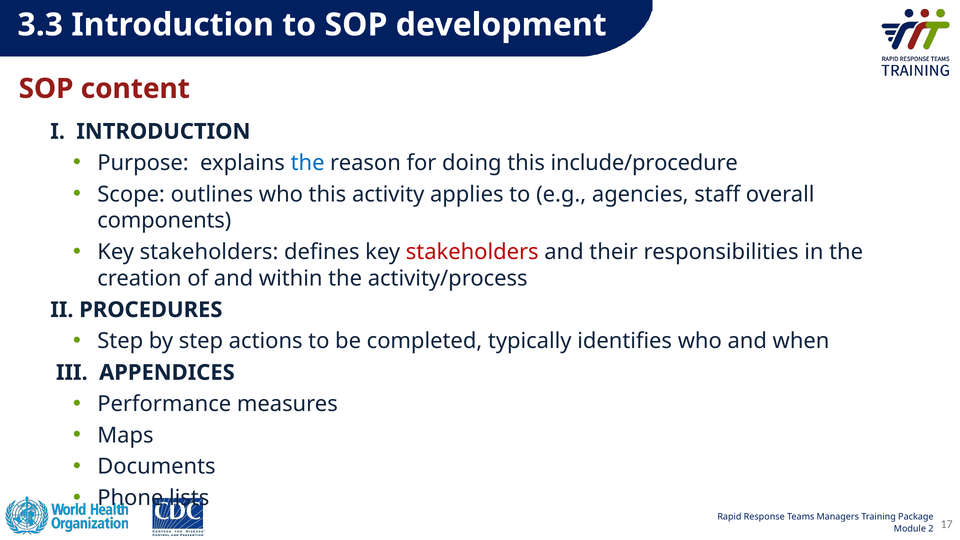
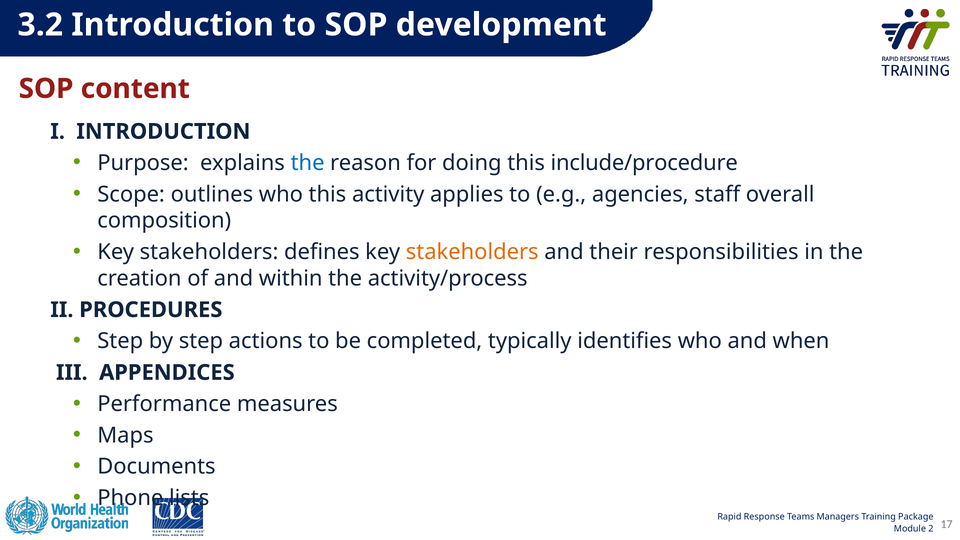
3.3: 3.3 -> 3.2 (40, 25)
components: components -> composition (164, 221)
stakeholders colour: red -> orange (472, 252)
